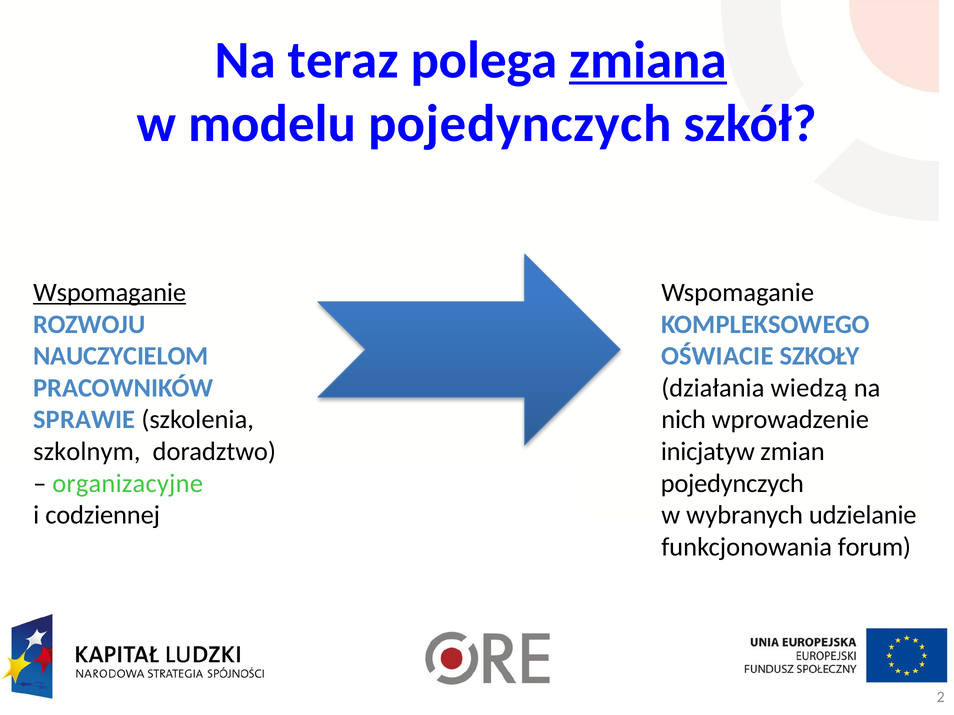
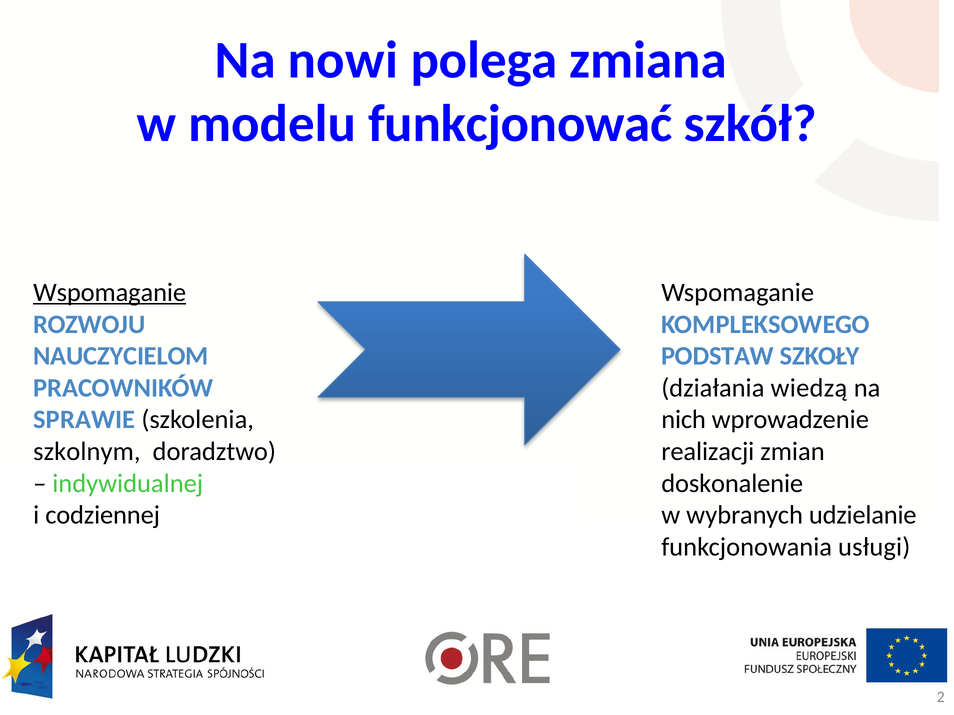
teraz: teraz -> nowi (343, 60)
zmiana underline: present -> none (648, 60)
modelu pojedynczych: pojedynczych -> funkcjonować (520, 124)
OŚWIACIE: OŚWIACIE -> PODSTAW (718, 356)
inicjatyw: inicjatyw -> realizacji (708, 452)
organizacyjne: organizacyjne -> indywidualnej (128, 484)
pojedynczych: pojedynczych -> doskonalenie (732, 484)
forum: forum -> usługi (874, 547)
